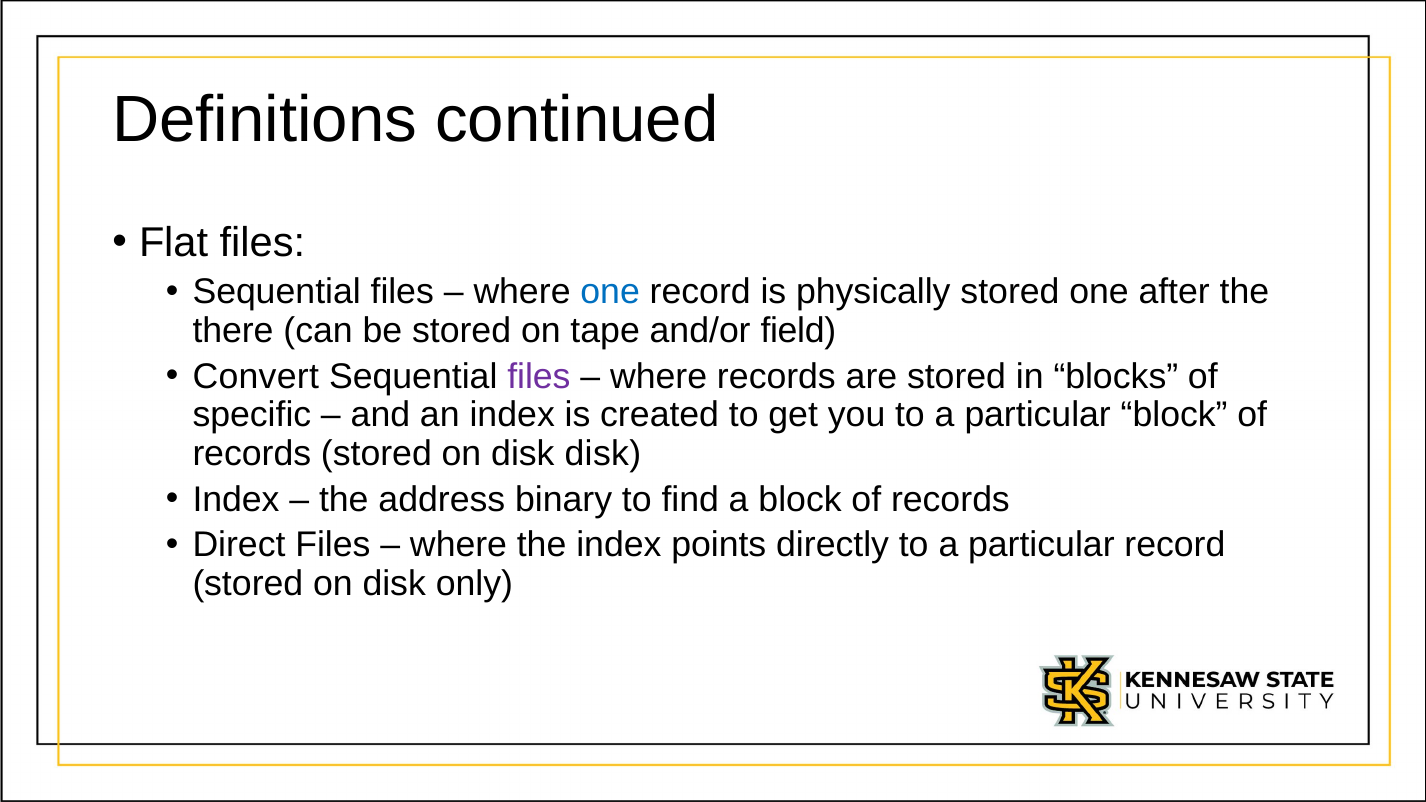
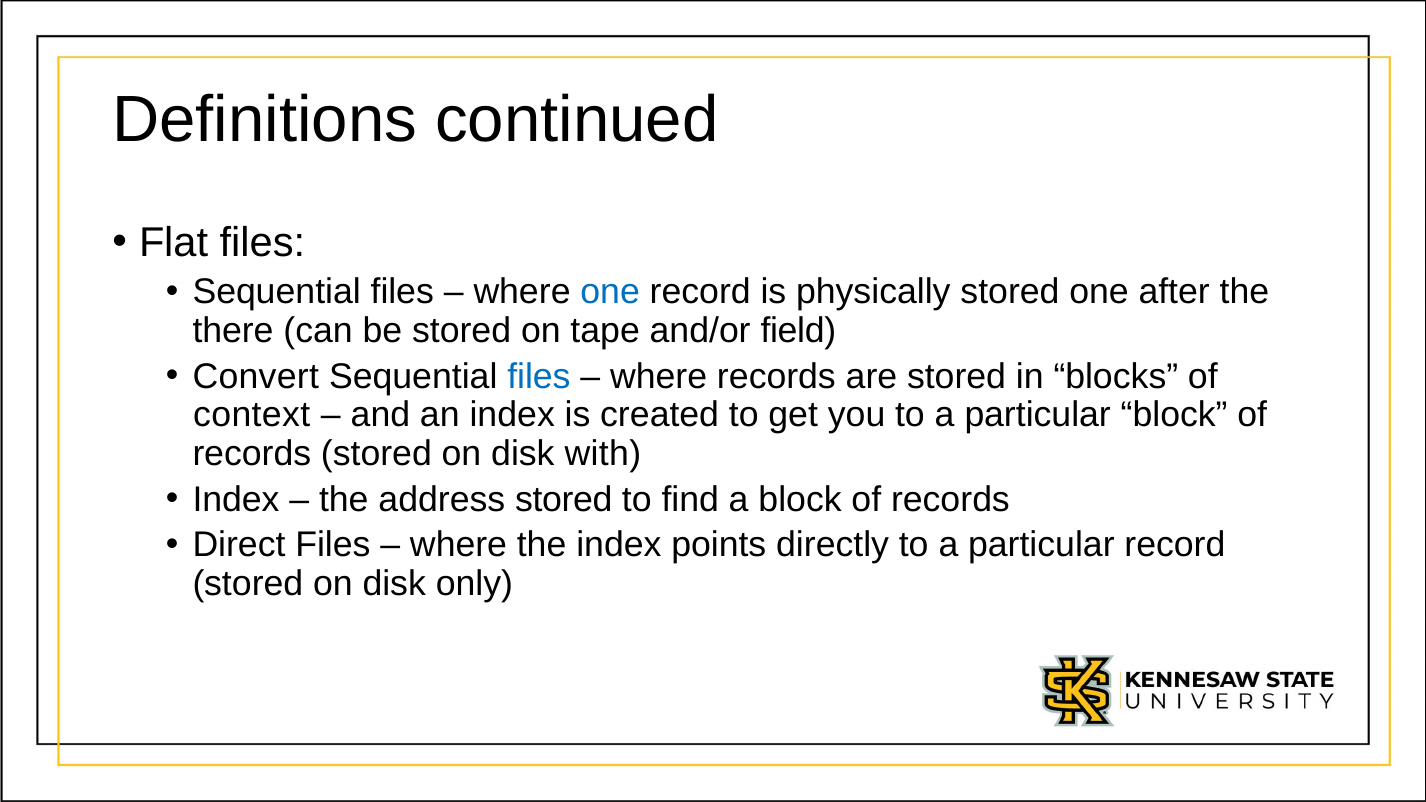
files colour: purple -> blue (539, 376)
specific: specific -> context (252, 415)
disk disk: disk -> with (603, 453)
address binary: binary -> stored (564, 499)
